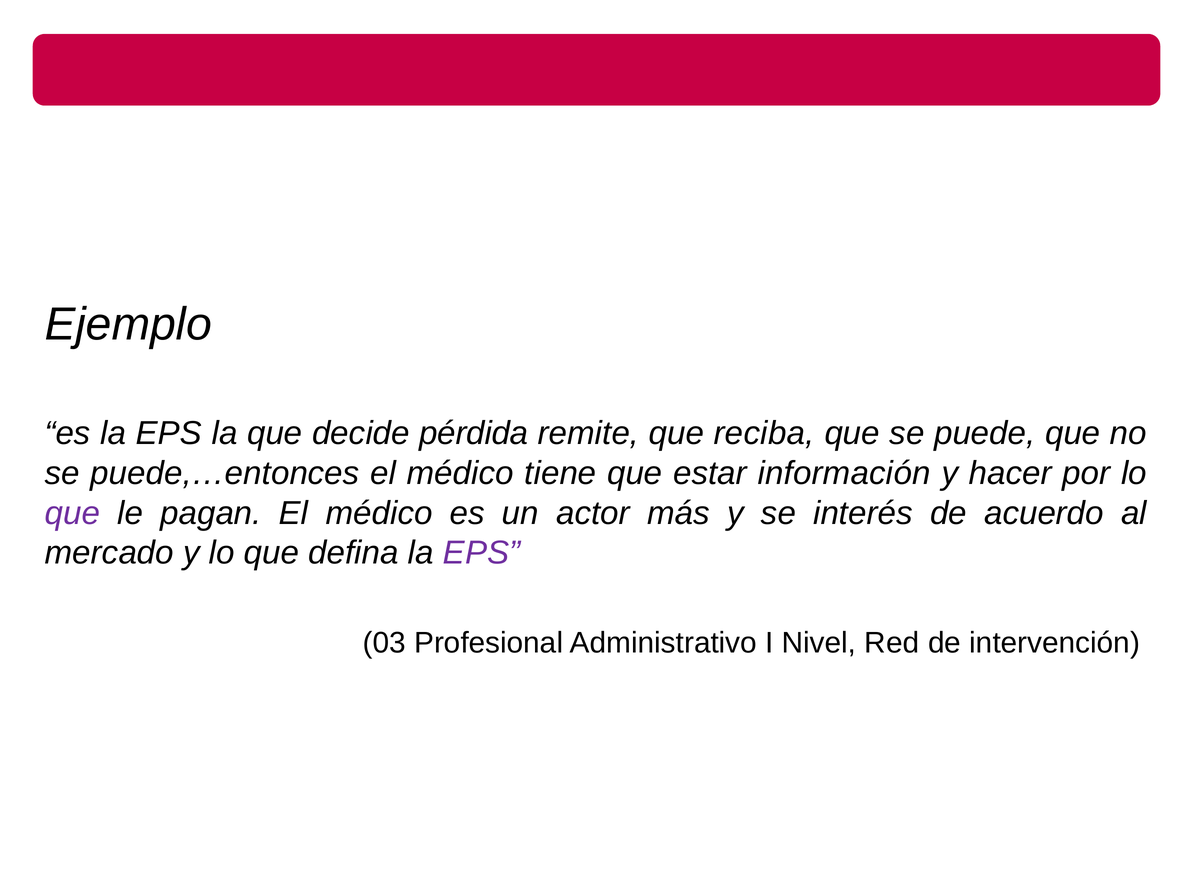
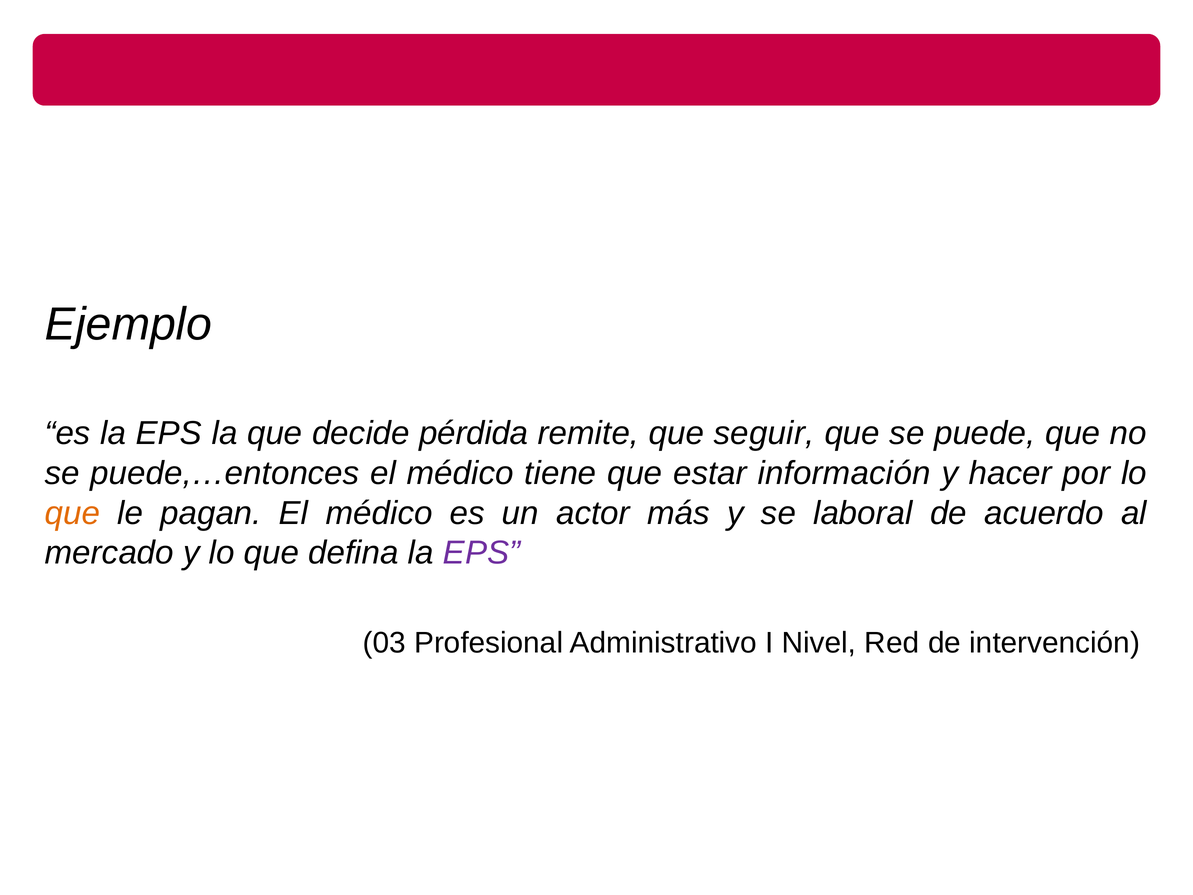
reciba: reciba -> seguir (764, 433)
que colour: purple -> orange (72, 513)
interés: interés -> laboral (863, 513)
